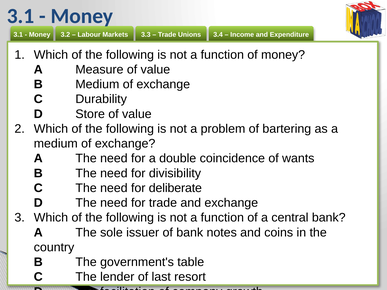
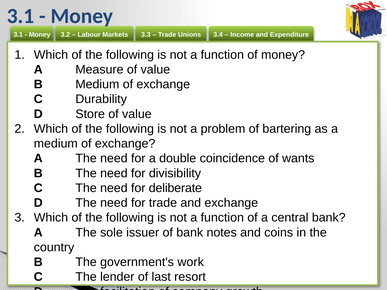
table: table -> work (191, 262)
